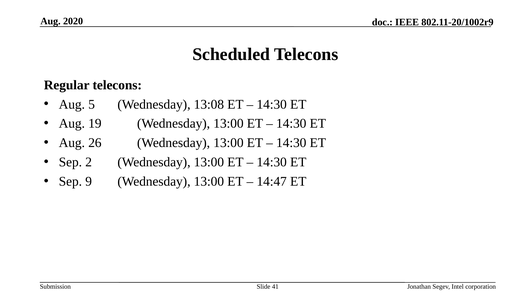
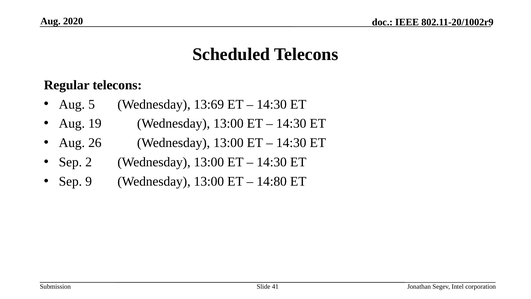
13:08: 13:08 -> 13:69 (209, 104)
14:47: 14:47 -> 14:80 (272, 181)
